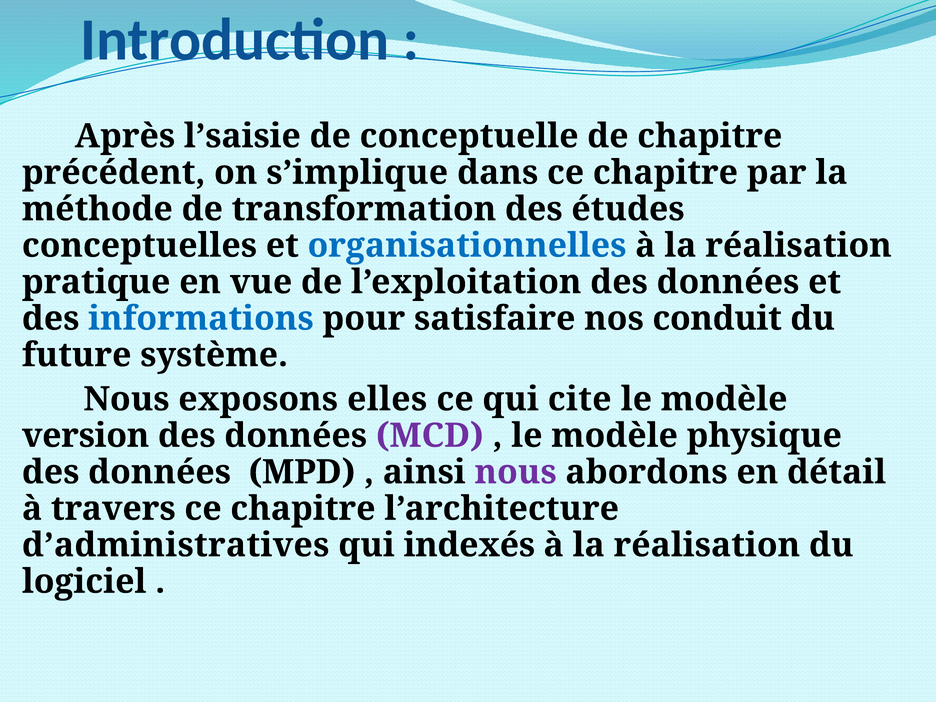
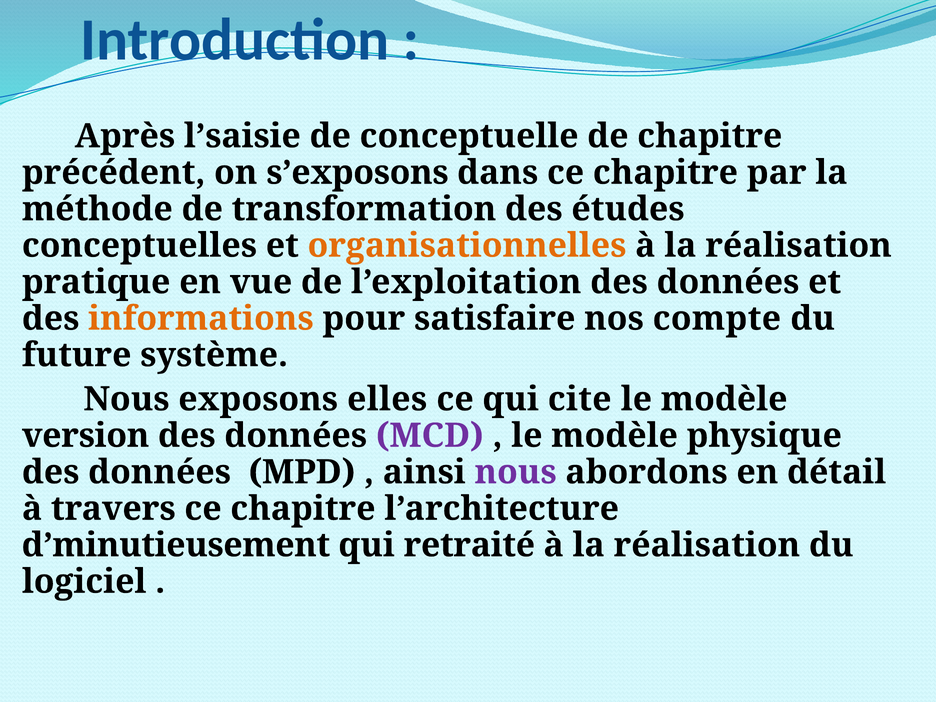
s’implique: s’implique -> s’exposons (357, 173)
organisationnelles colour: blue -> orange (467, 246)
informations colour: blue -> orange (201, 319)
conduit: conduit -> compte (717, 319)
d’administratives: d’administratives -> d’minutieusement (176, 545)
indexés: indexés -> retraité (469, 545)
